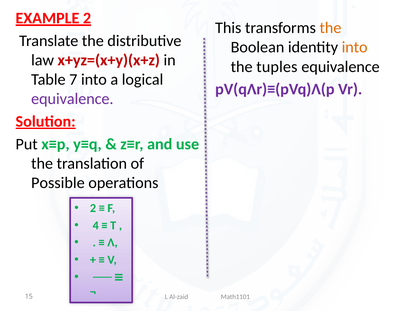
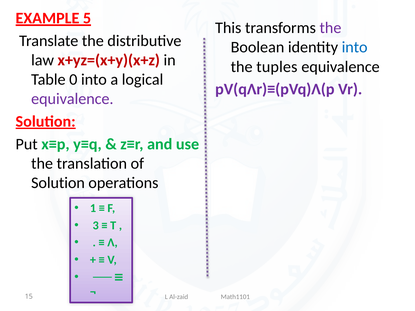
EXAMPLE 2: 2 -> 5 (87, 18)
the colour: orange -> purple (330, 28)
into colour: orange -> blue (355, 47)
7: 7 -> 0 (73, 80)
Possible: Possible -> Solution (58, 183)
2: 2 -> 1 (93, 208)
4: 4 -> 3 (96, 226)
